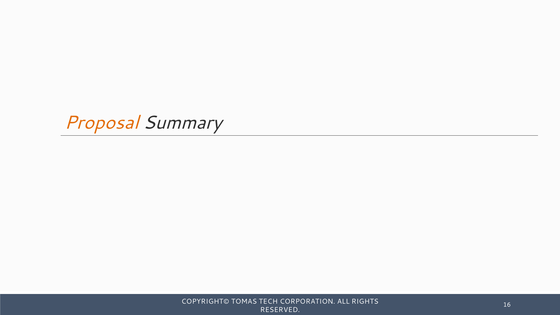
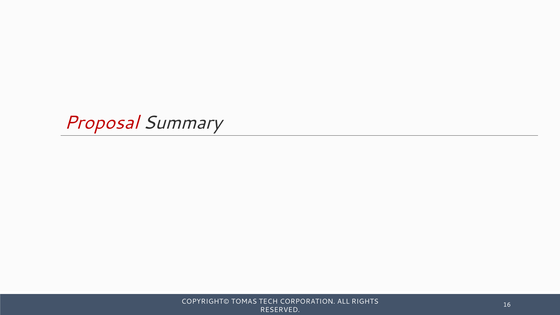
Proposal colour: orange -> red (102, 123)
